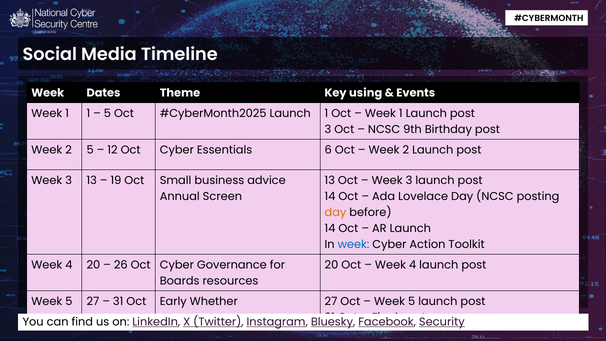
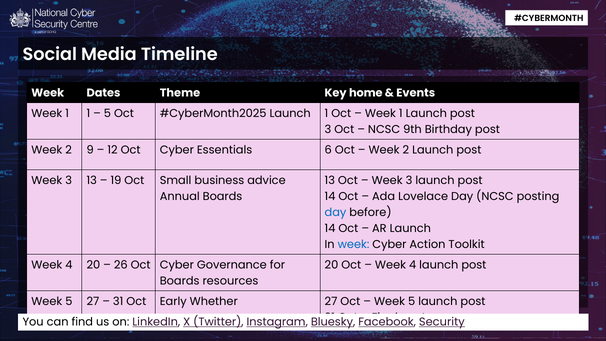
using: using -> home (366, 93)
2 5: 5 -> 9 (90, 150)
Annual Screen: Screen -> Boards (222, 196)
day colour: orange -> blue (335, 212)
